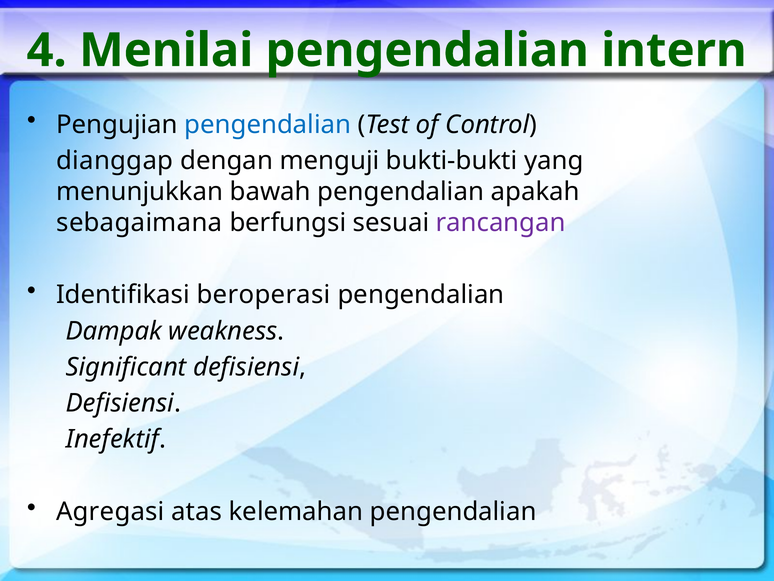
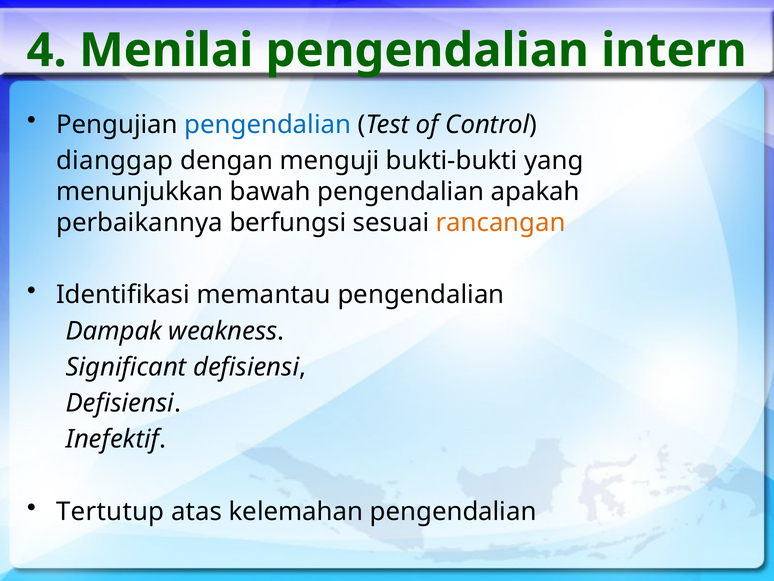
sebagaimana: sebagaimana -> perbaikannya (139, 222)
rancangan colour: purple -> orange (501, 222)
beroperasi: beroperasi -> memantau (264, 295)
Agregasi: Agregasi -> Tertutup (110, 511)
